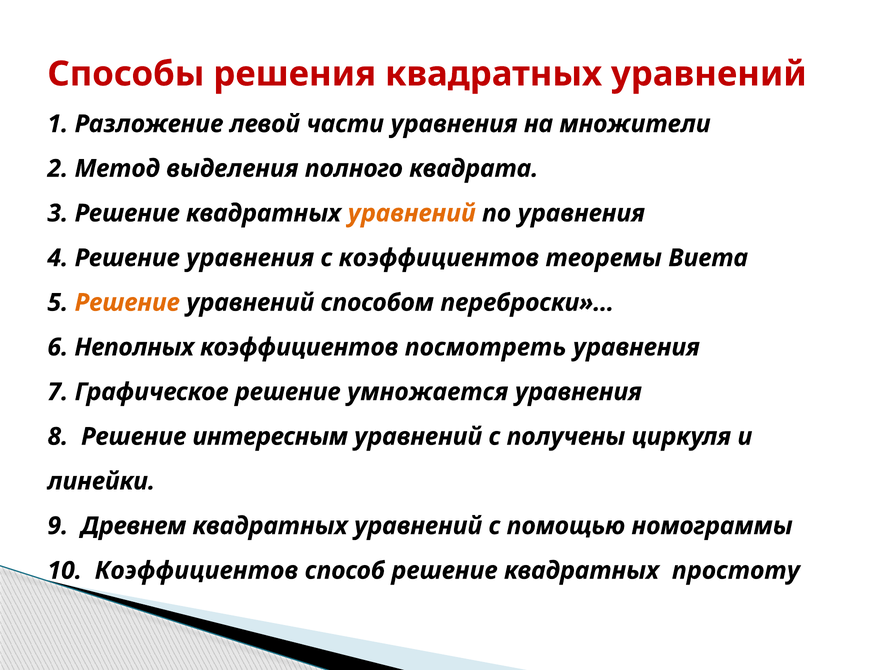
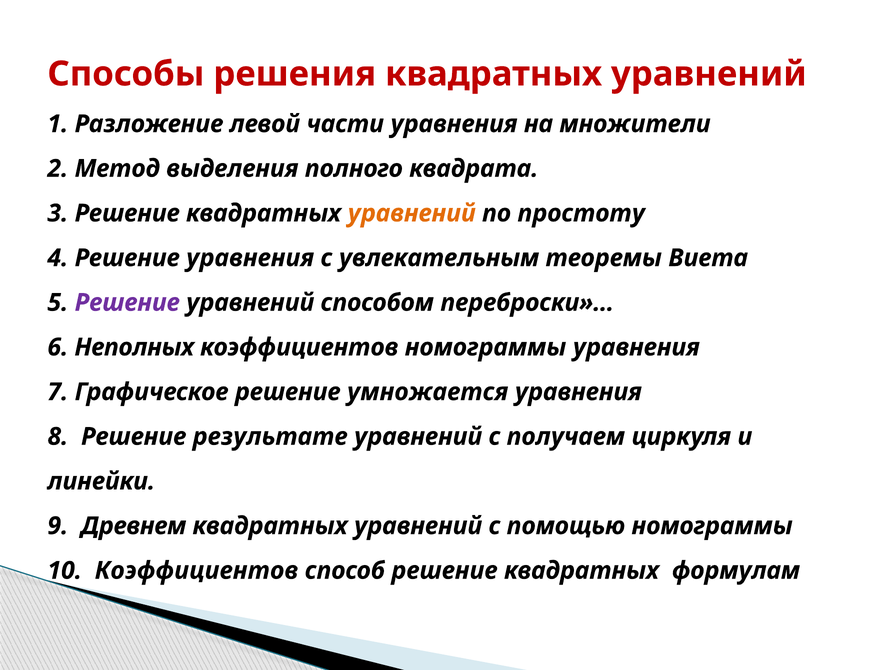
по уравнения: уравнения -> простоту (581, 213)
с коэффициентов: коэффициентов -> увлекательным (439, 258)
Решение colour: orange -> purple (127, 302)
коэффициентов посмотреть: посмотреть -> номограммы (486, 347)
интересным: интересным -> результате (270, 436)
получены: получены -> получаем (566, 436)
простоту: простоту -> формулам (736, 570)
